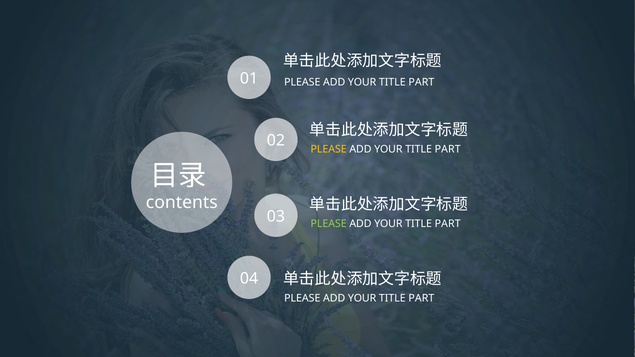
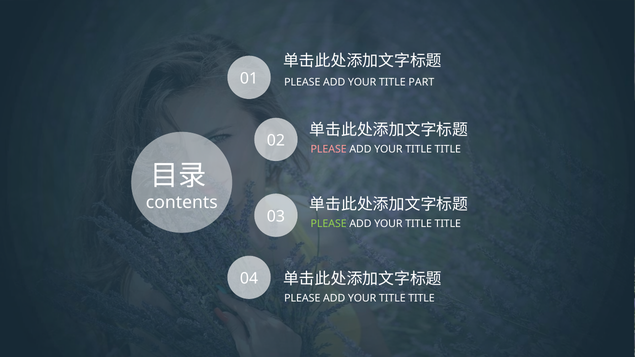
PLEASE colour: yellow -> pink (329, 149)
PART: PART -> TITLE (448, 149)
PART: PART -> TITLE (448, 224)
PART: PART -> TITLE (421, 298)
